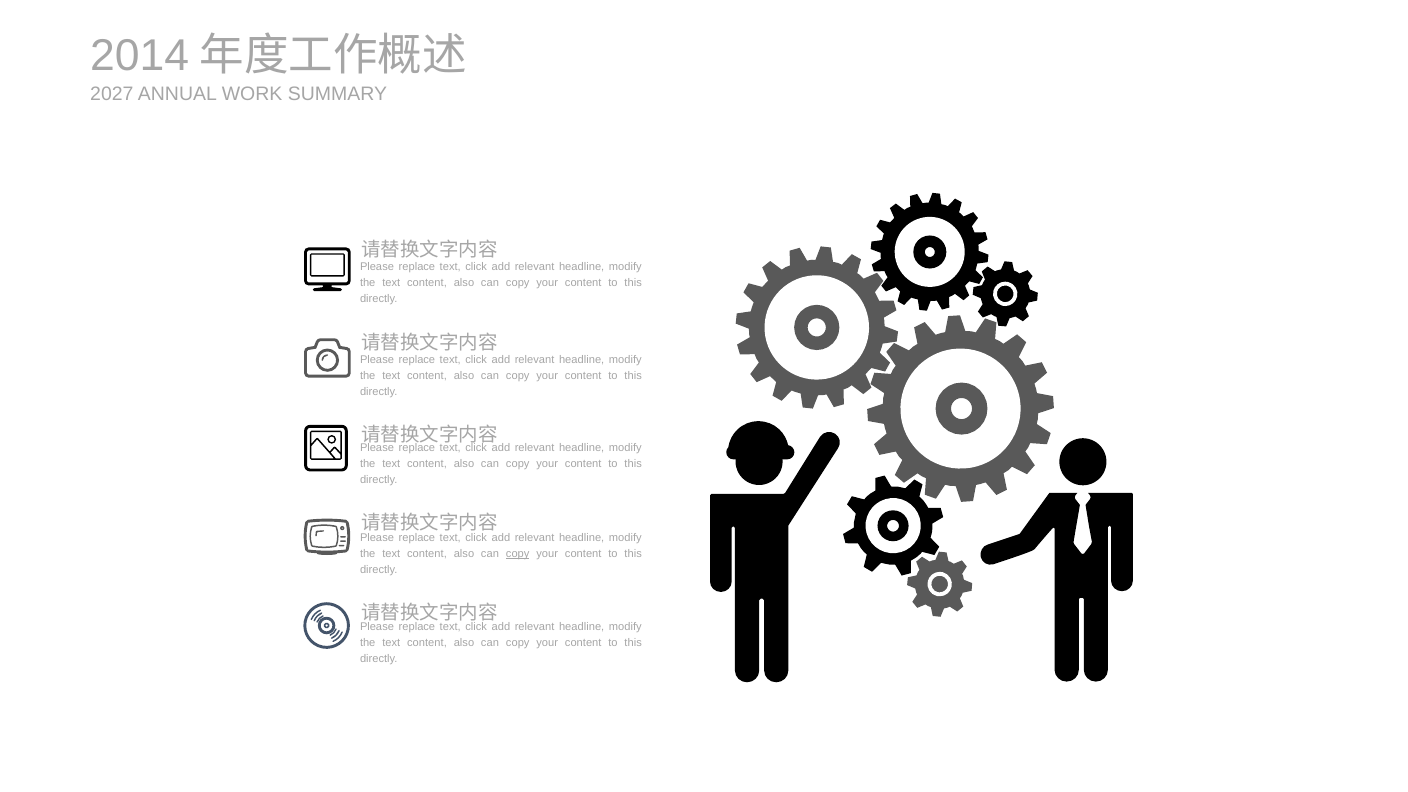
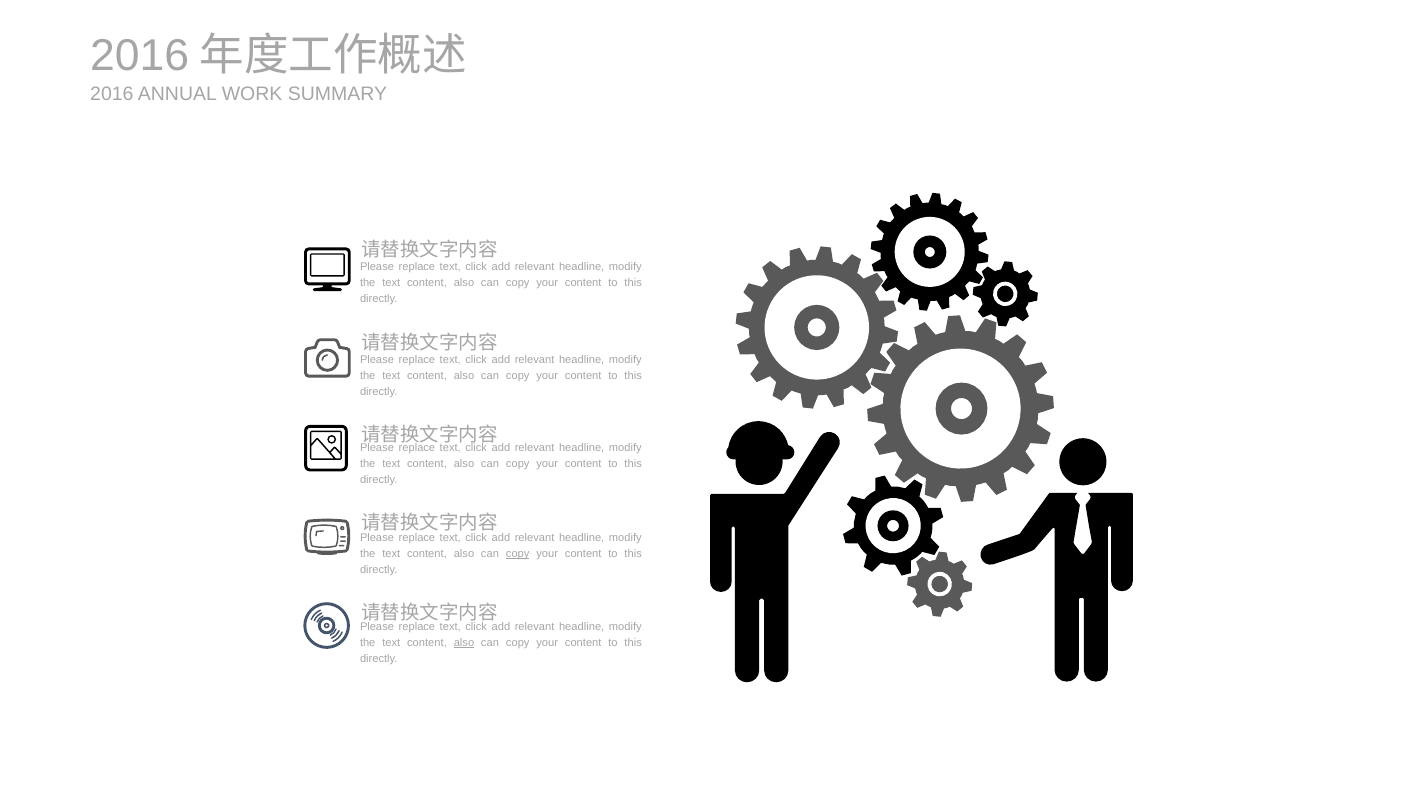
2014: 2014 -> 2016 (140, 56)
2027: 2027 -> 2016 (112, 94)
also underline: none -> present (464, 643)
